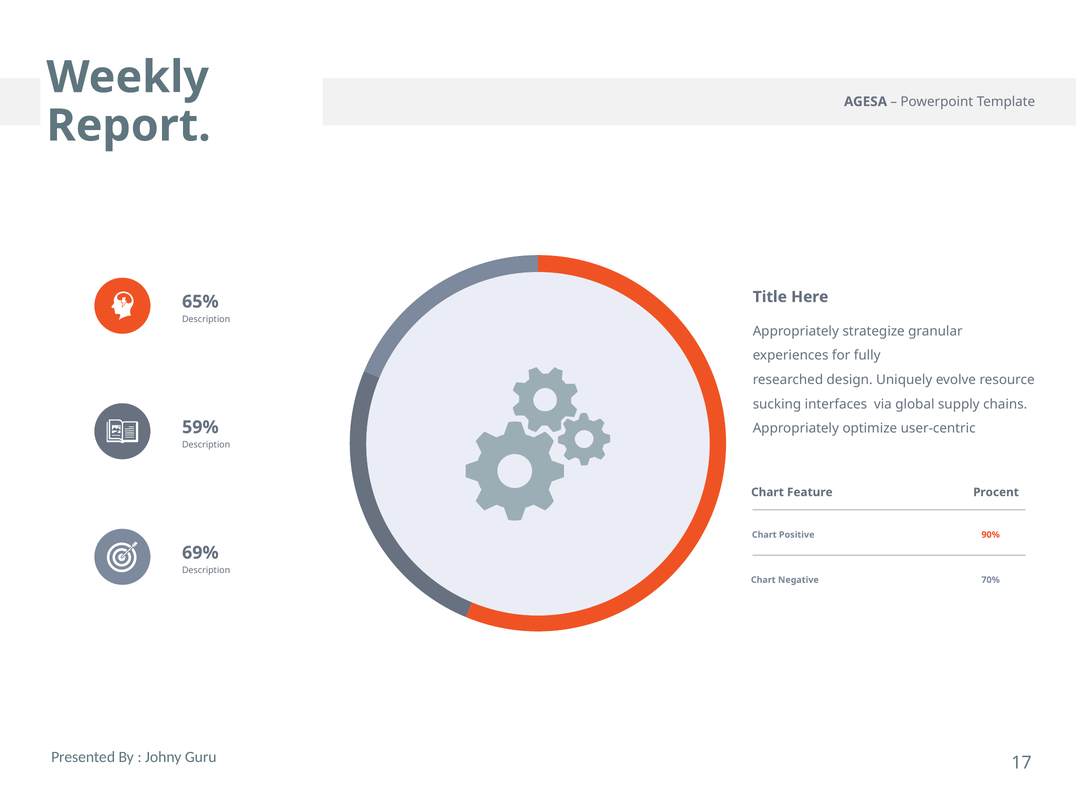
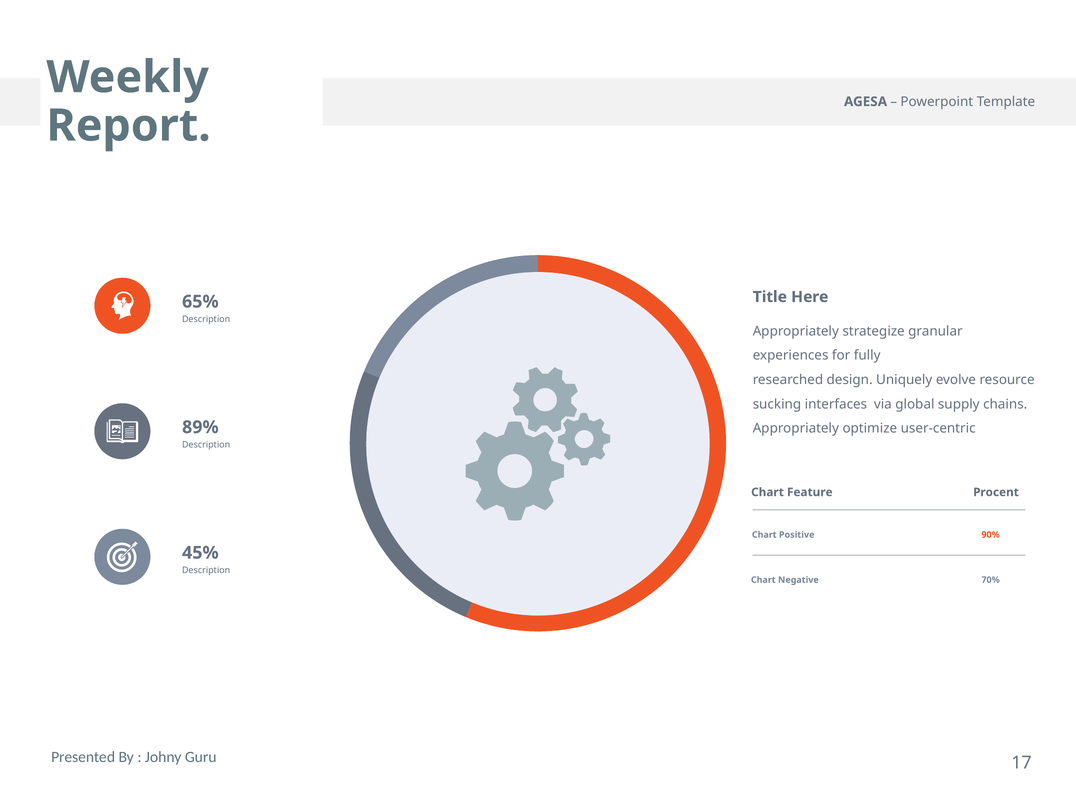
59%: 59% -> 89% (200, 427)
69%: 69% -> 45% (200, 553)
